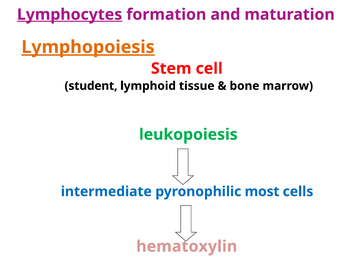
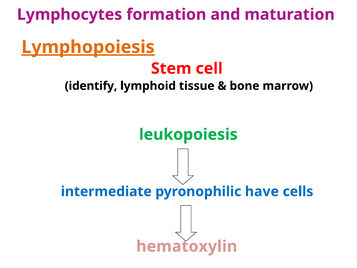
Lymphocytes underline: present -> none (70, 14)
student: student -> identify (91, 86)
most: most -> have (262, 191)
